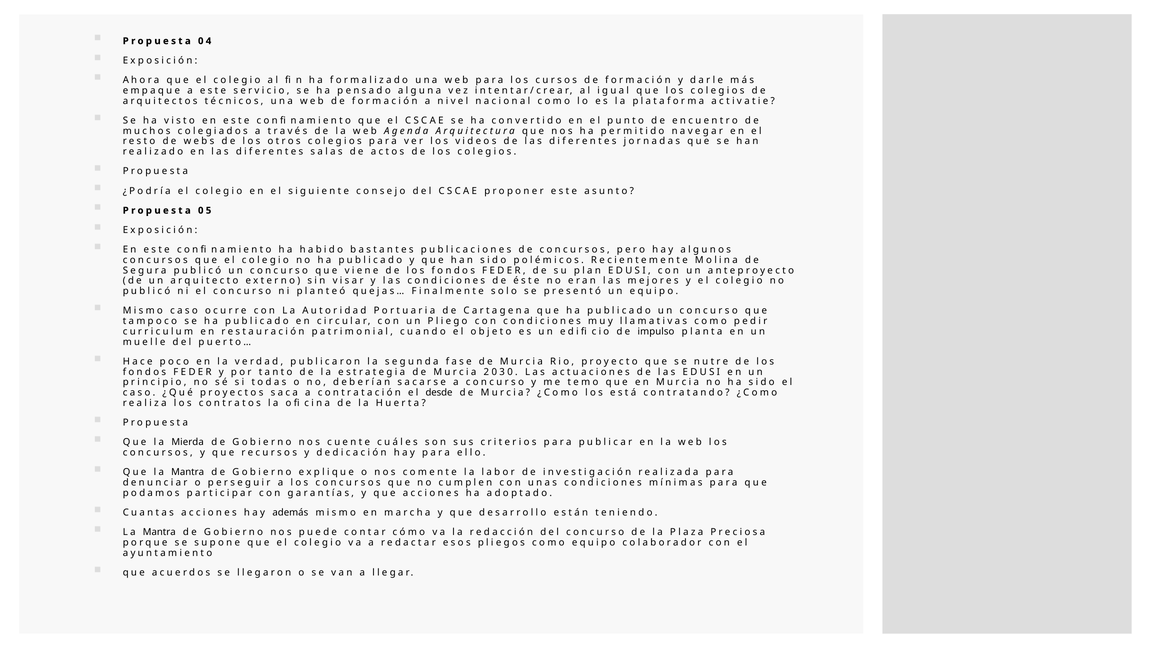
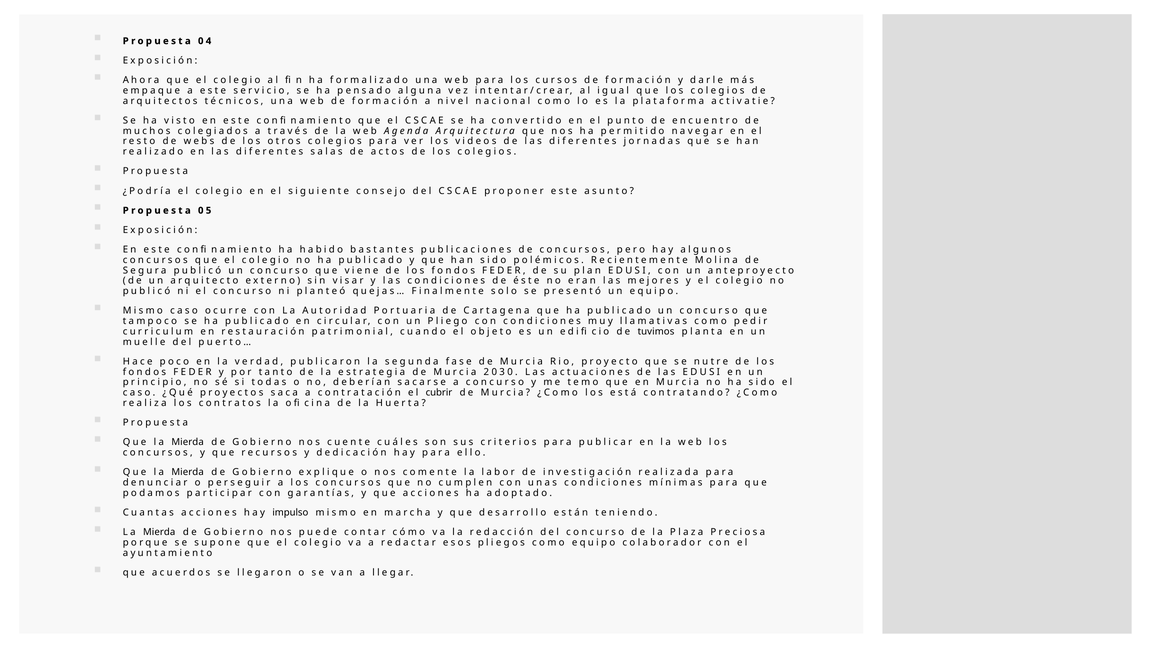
impulso: impulso -> tuvimos (656, 331)
desde: desde -> cubrir (439, 392)
Mantra: Mantra -> Mierda (188, 472)
además: además -> impulso (290, 512)
La Mantra: Mantra -> Mierda (159, 532)
